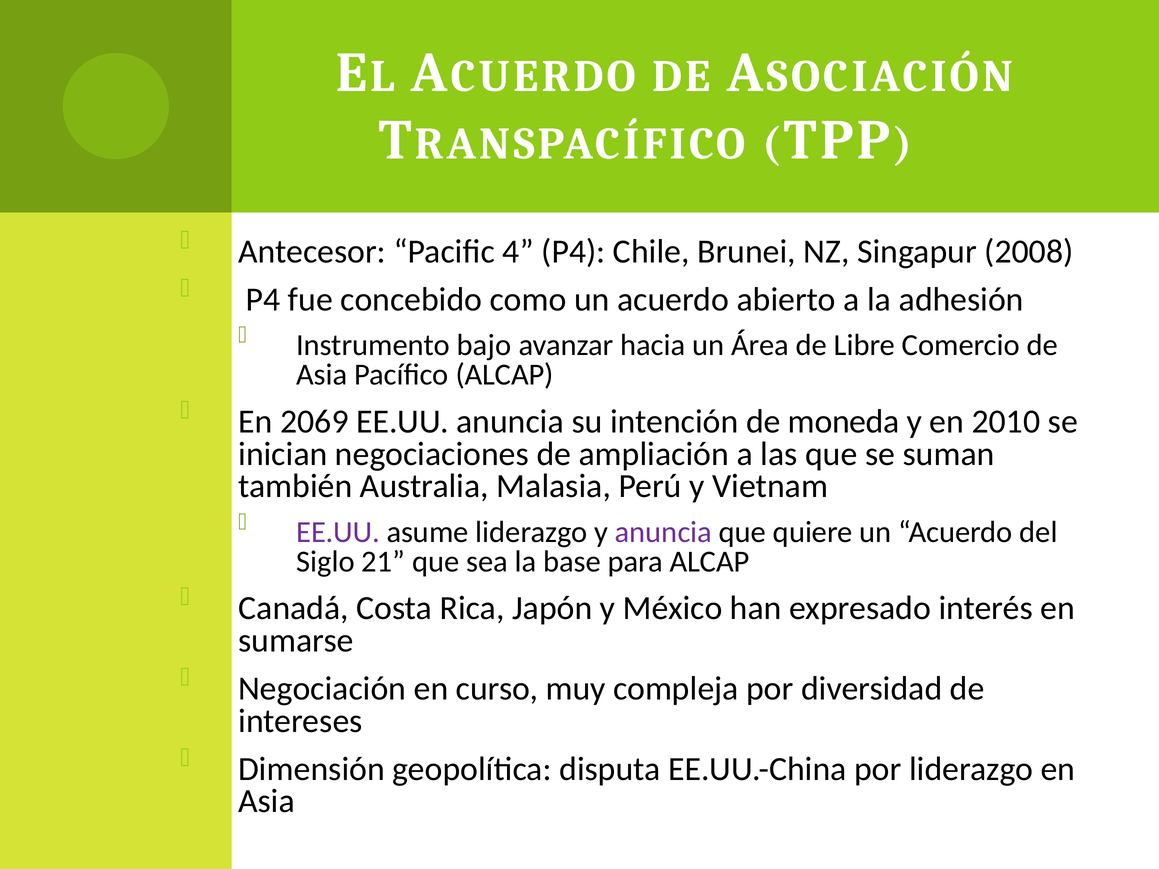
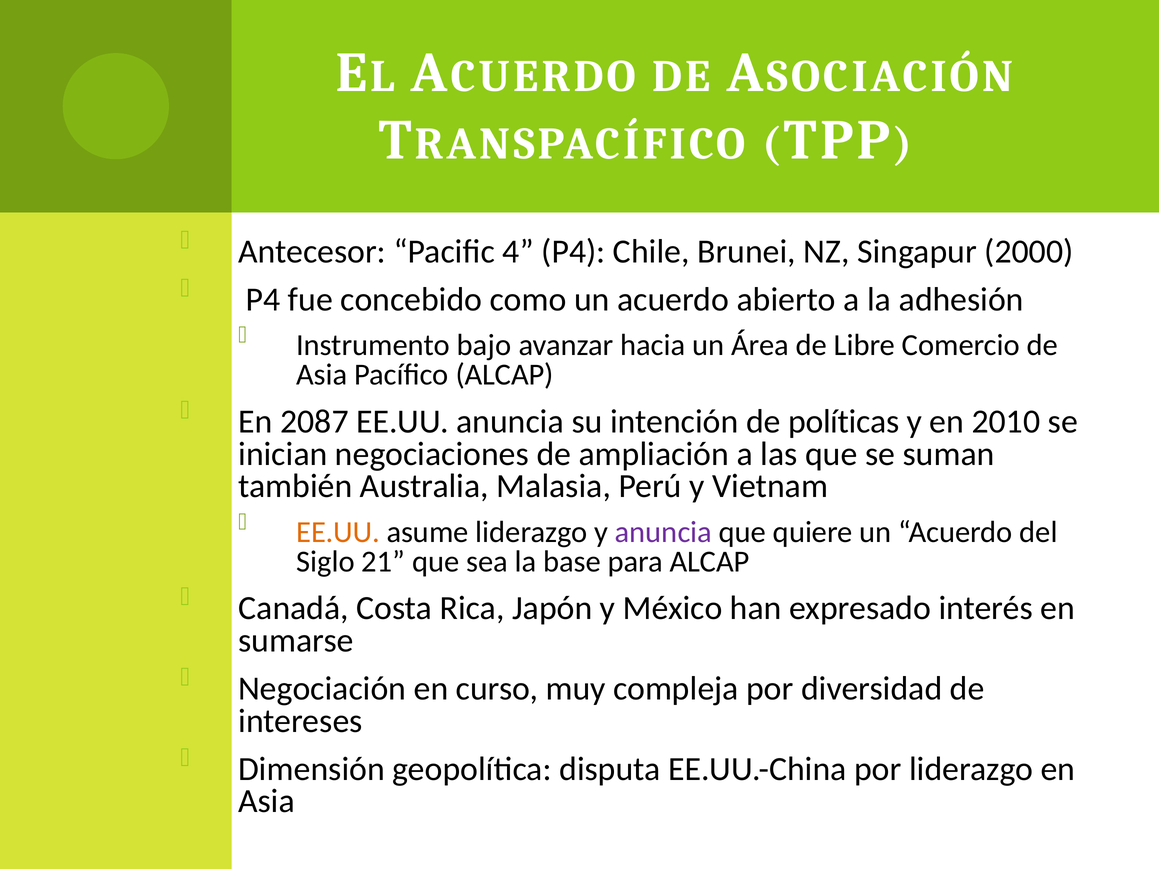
2008: 2008 -> 2000 (1029, 252)
2069: 2069 -> 2087 (314, 422)
moneda: moneda -> políticas (844, 422)
EE.UU colour: purple -> orange (338, 532)
